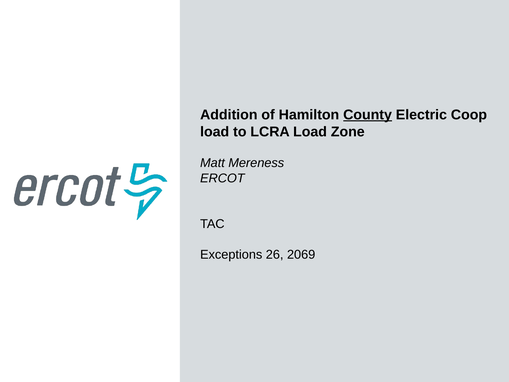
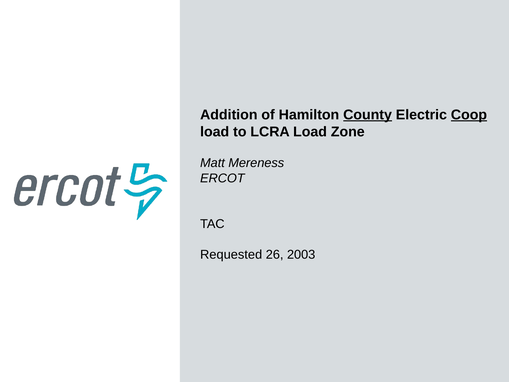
Coop underline: none -> present (469, 115)
Exceptions: Exceptions -> Requested (231, 254)
2069: 2069 -> 2003 (301, 254)
